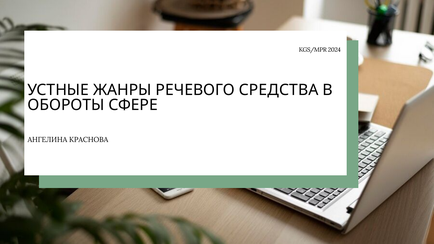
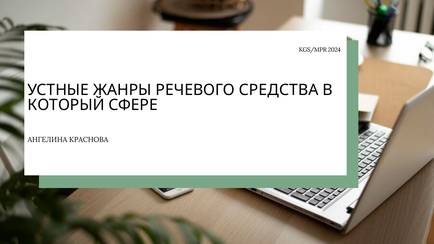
ОБОРОТЫ: ОБОРОТЫ -> КОТОРЫЙ (66, 105)
